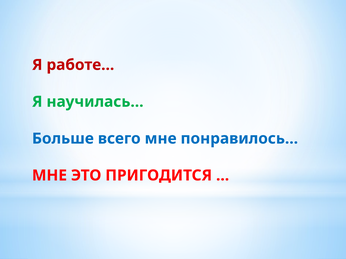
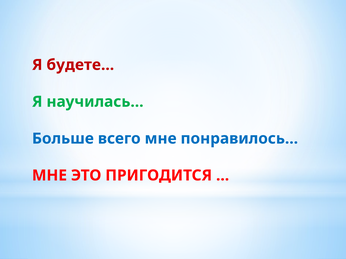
работе…: работе… -> будете… (80, 65)
